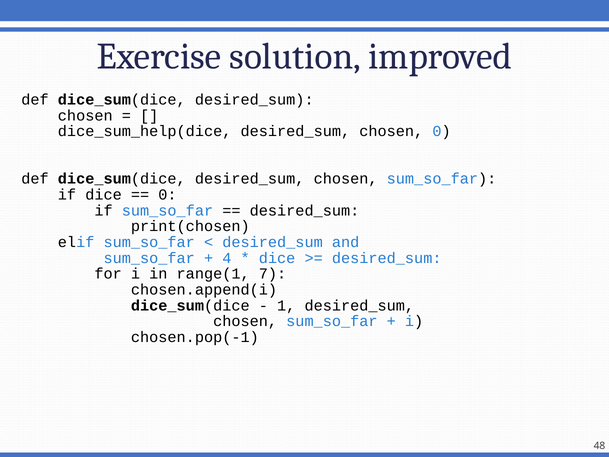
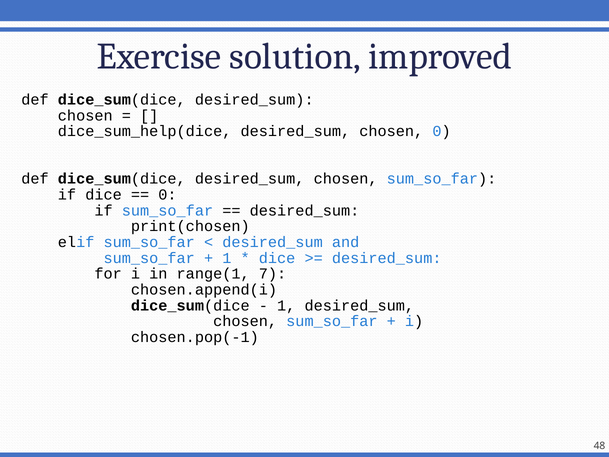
4: 4 -> 1 (227, 258)
